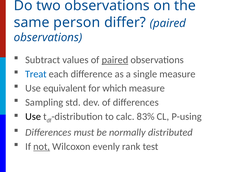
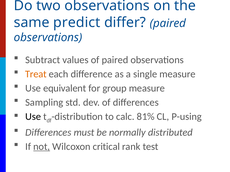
person: person -> predict (77, 22)
paired underline: present -> none (115, 60)
Treat colour: blue -> orange (36, 74)
which: which -> group (115, 88)
83%: 83% -> 81% (146, 117)
evenly: evenly -> critical (106, 147)
